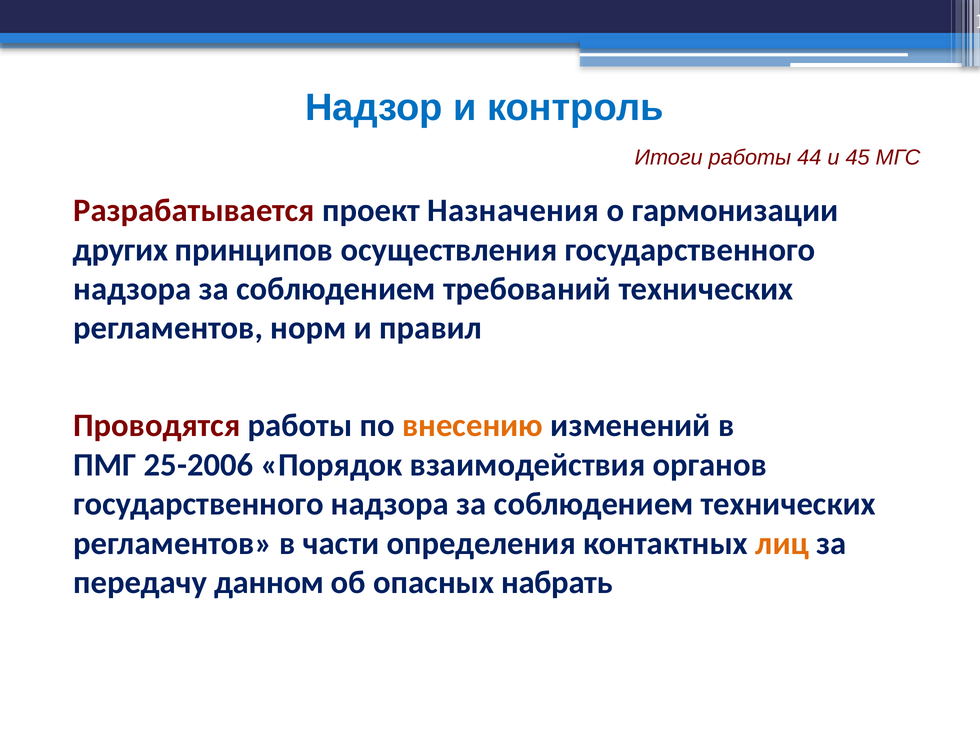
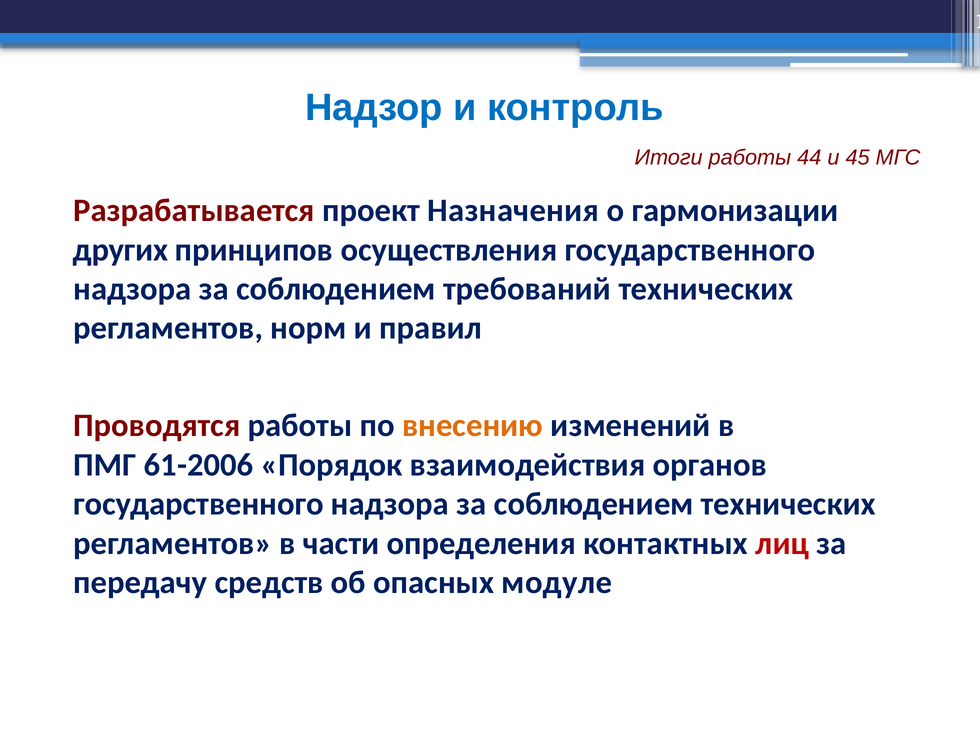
25-2006: 25-2006 -> 61-2006 (199, 465)
лиц colour: orange -> red (782, 543)
данном: данном -> средств (269, 582)
набрать: набрать -> модуле (557, 582)
